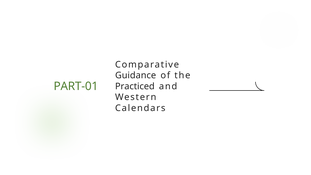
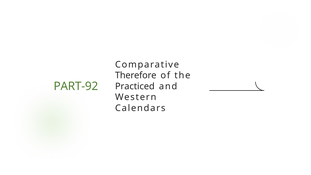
Guidance: Guidance -> Therefore (136, 75)
PART-01: PART-01 -> PART-92 (76, 86)
